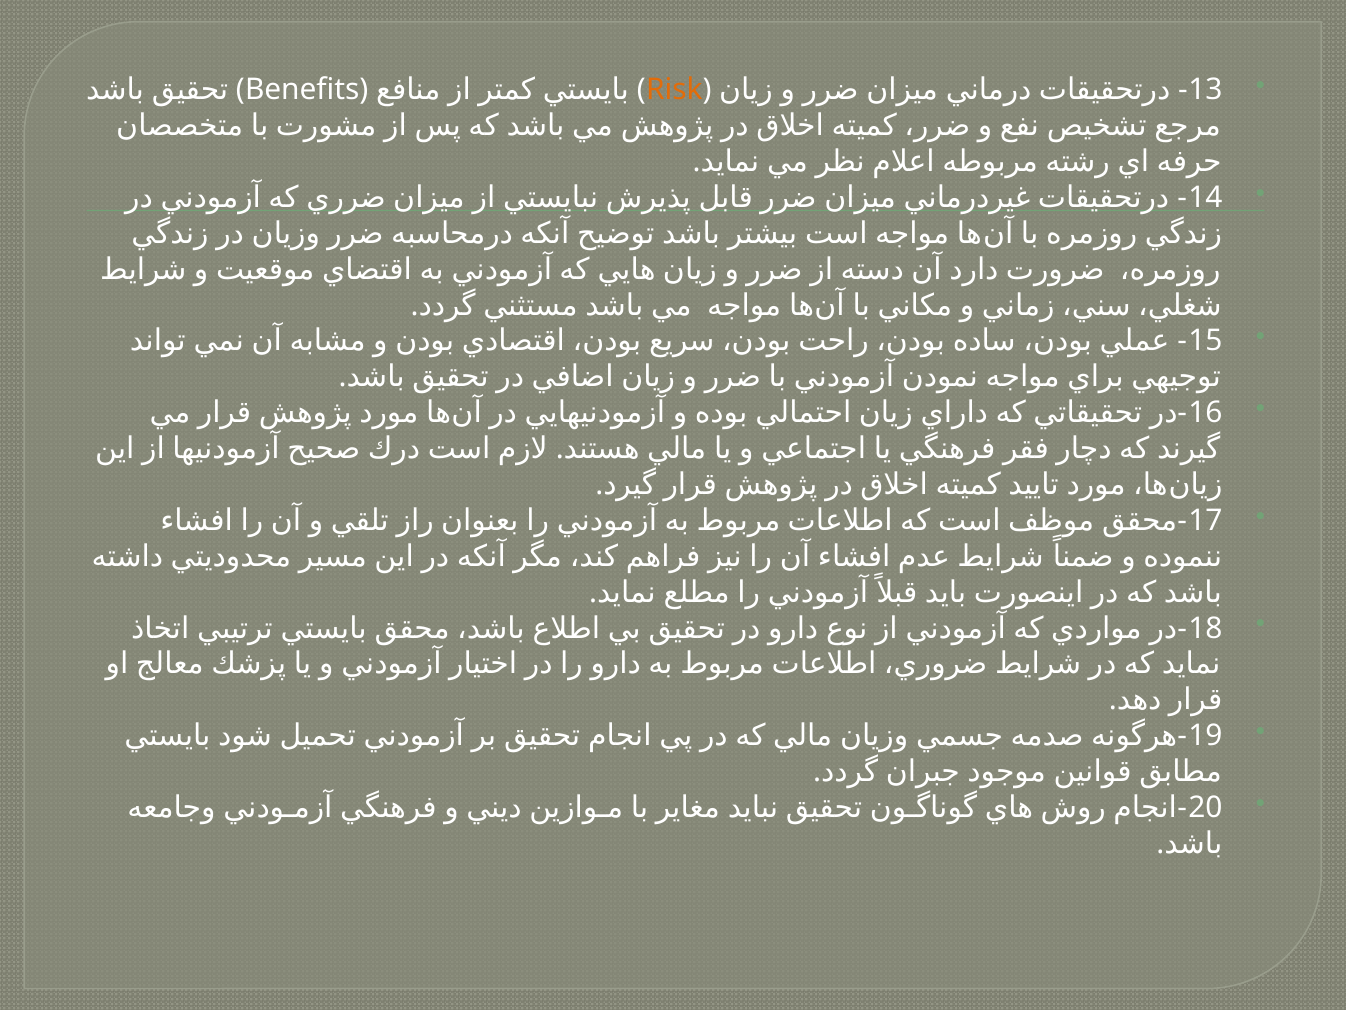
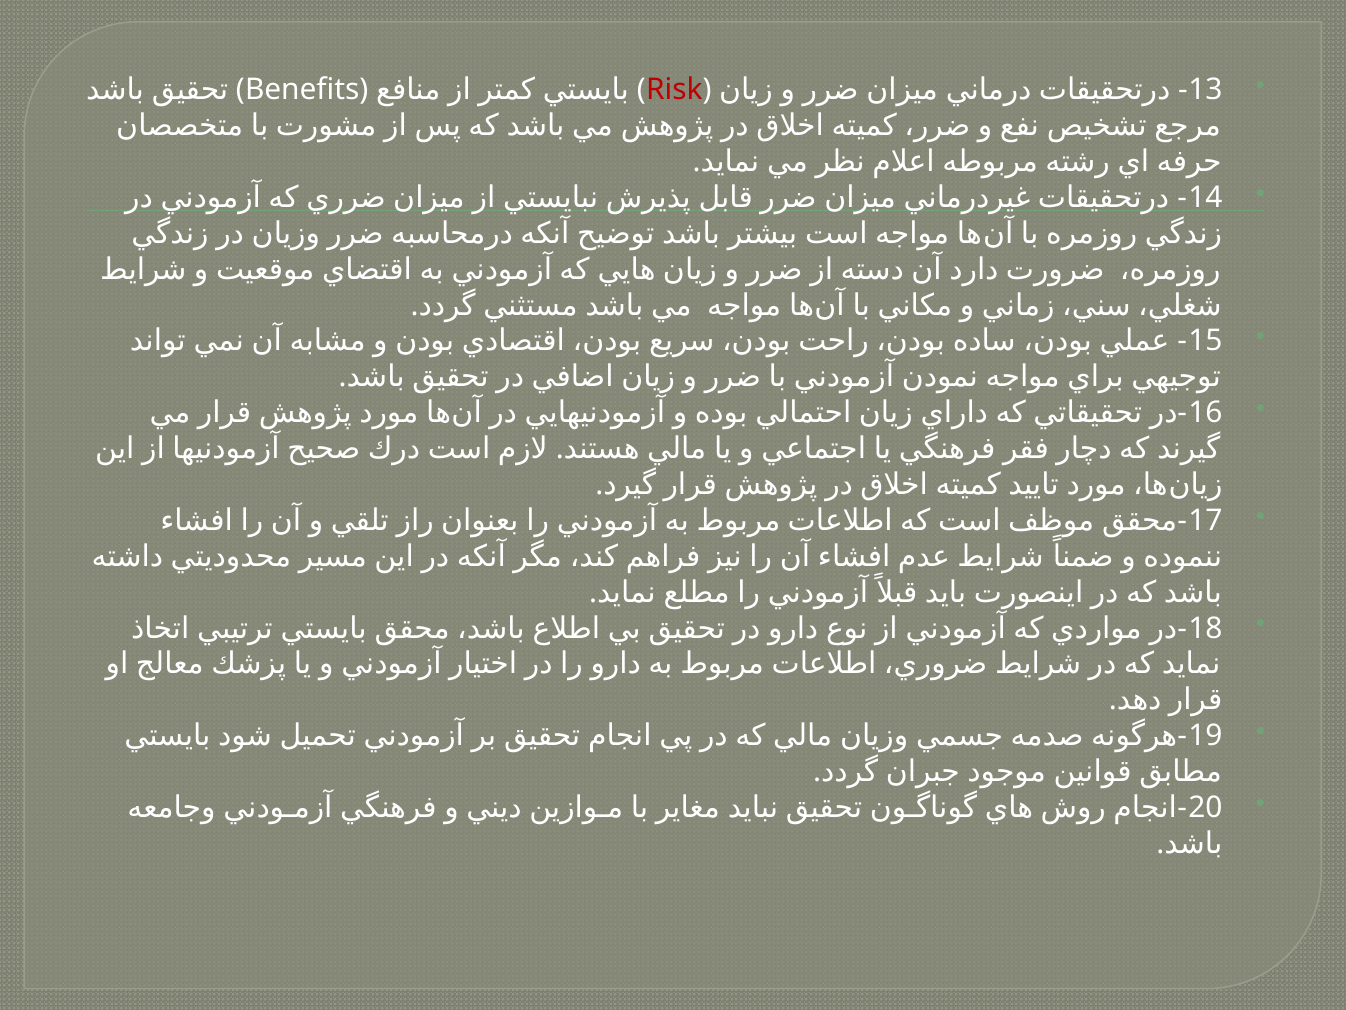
Risk colour: orange -> red (674, 90)
